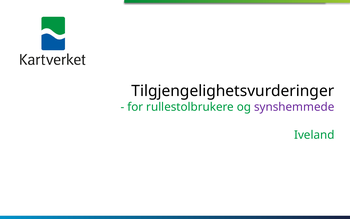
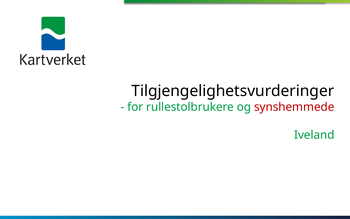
synshemmede colour: purple -> red (294, 107)
